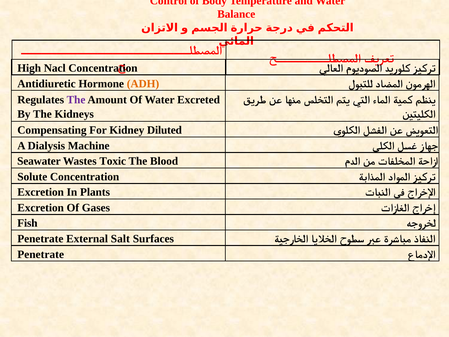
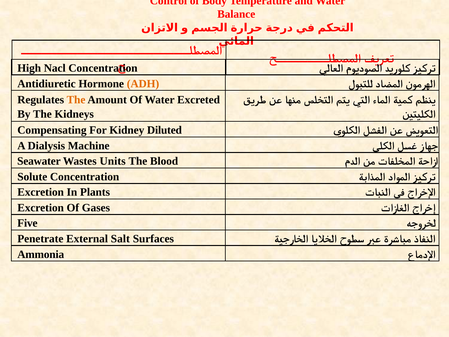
The colour: purple -> orange (76, 100)
Toxic: Toxic -> Units (113, 161)
Fish: Fish -> Five (27, 223)
Penetrate: Penetrate -> Ammonia (41, 254)
